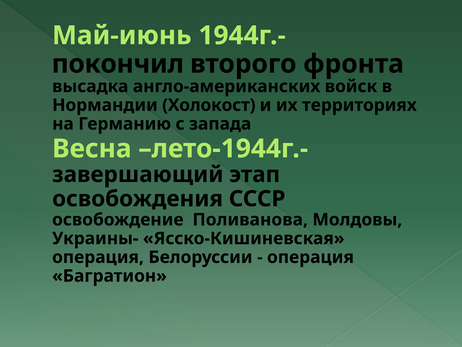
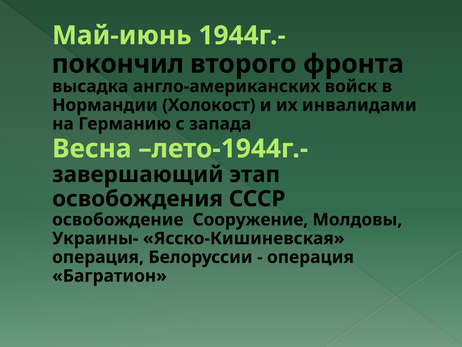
территориях: территориях -> инвалидами (359, 105)
Поливанова: Поливанова -> Сооружение (250, 219)
